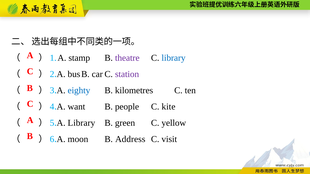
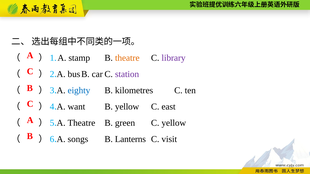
theatre colour: purple -> orange (127, 58)
library colour: blue -> purple (174, 58)
B people: people -> yellow (127, 107)
kite: kite -> east (169, 107)
A Library: Library -> Theatre (81, 123)
moon: moon -> songs (78, 139)
Address: Address -> Lanterns (130, 139)
